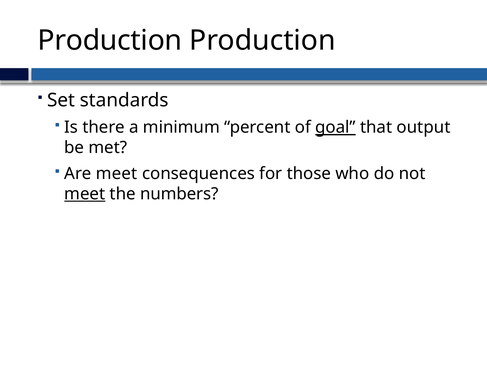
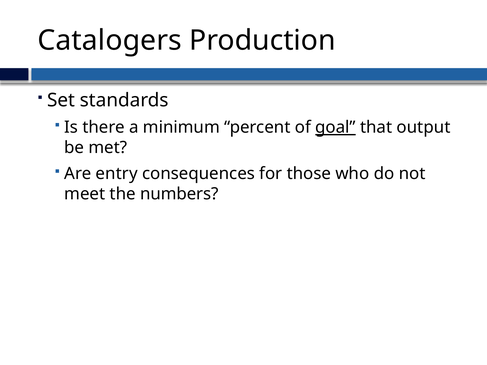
Production: Production -> Catalogers (110, 41)
Are meet: meet -> entry (117, 174)
meet underline: present -> none (85, 194)
